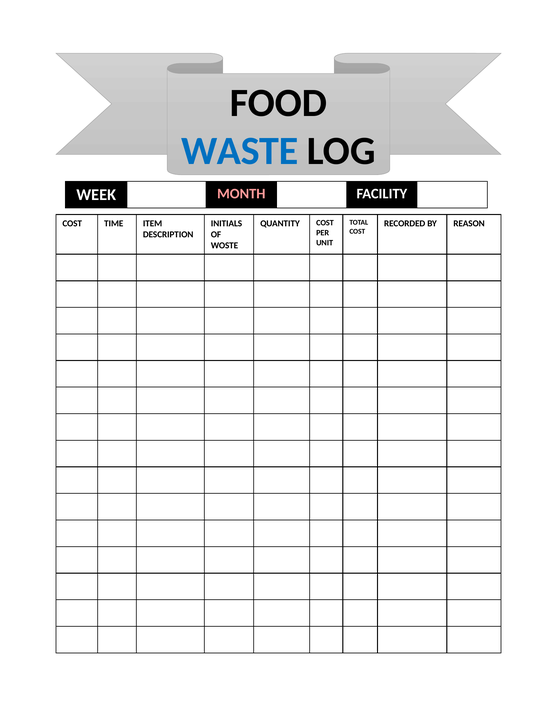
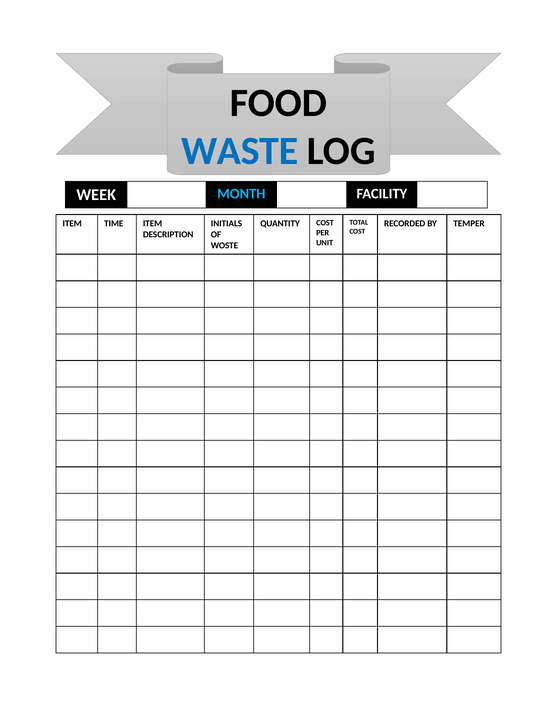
MONTH colour: pink -> light blue (241, 194)
COST: COST -> ITEM (72, 223)
REASON: REASON -> TEMPER (469, 223)
